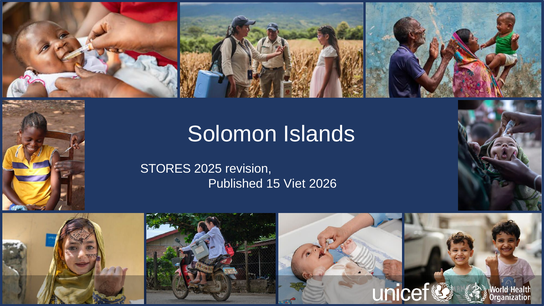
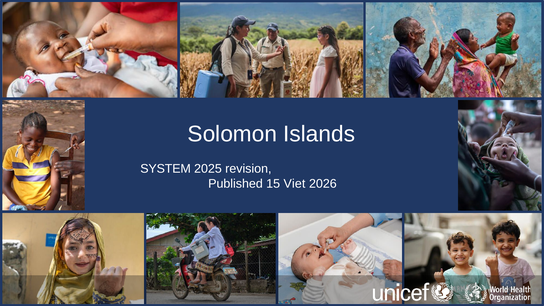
STORES: STORES -> SYSTEM (166, 169)
